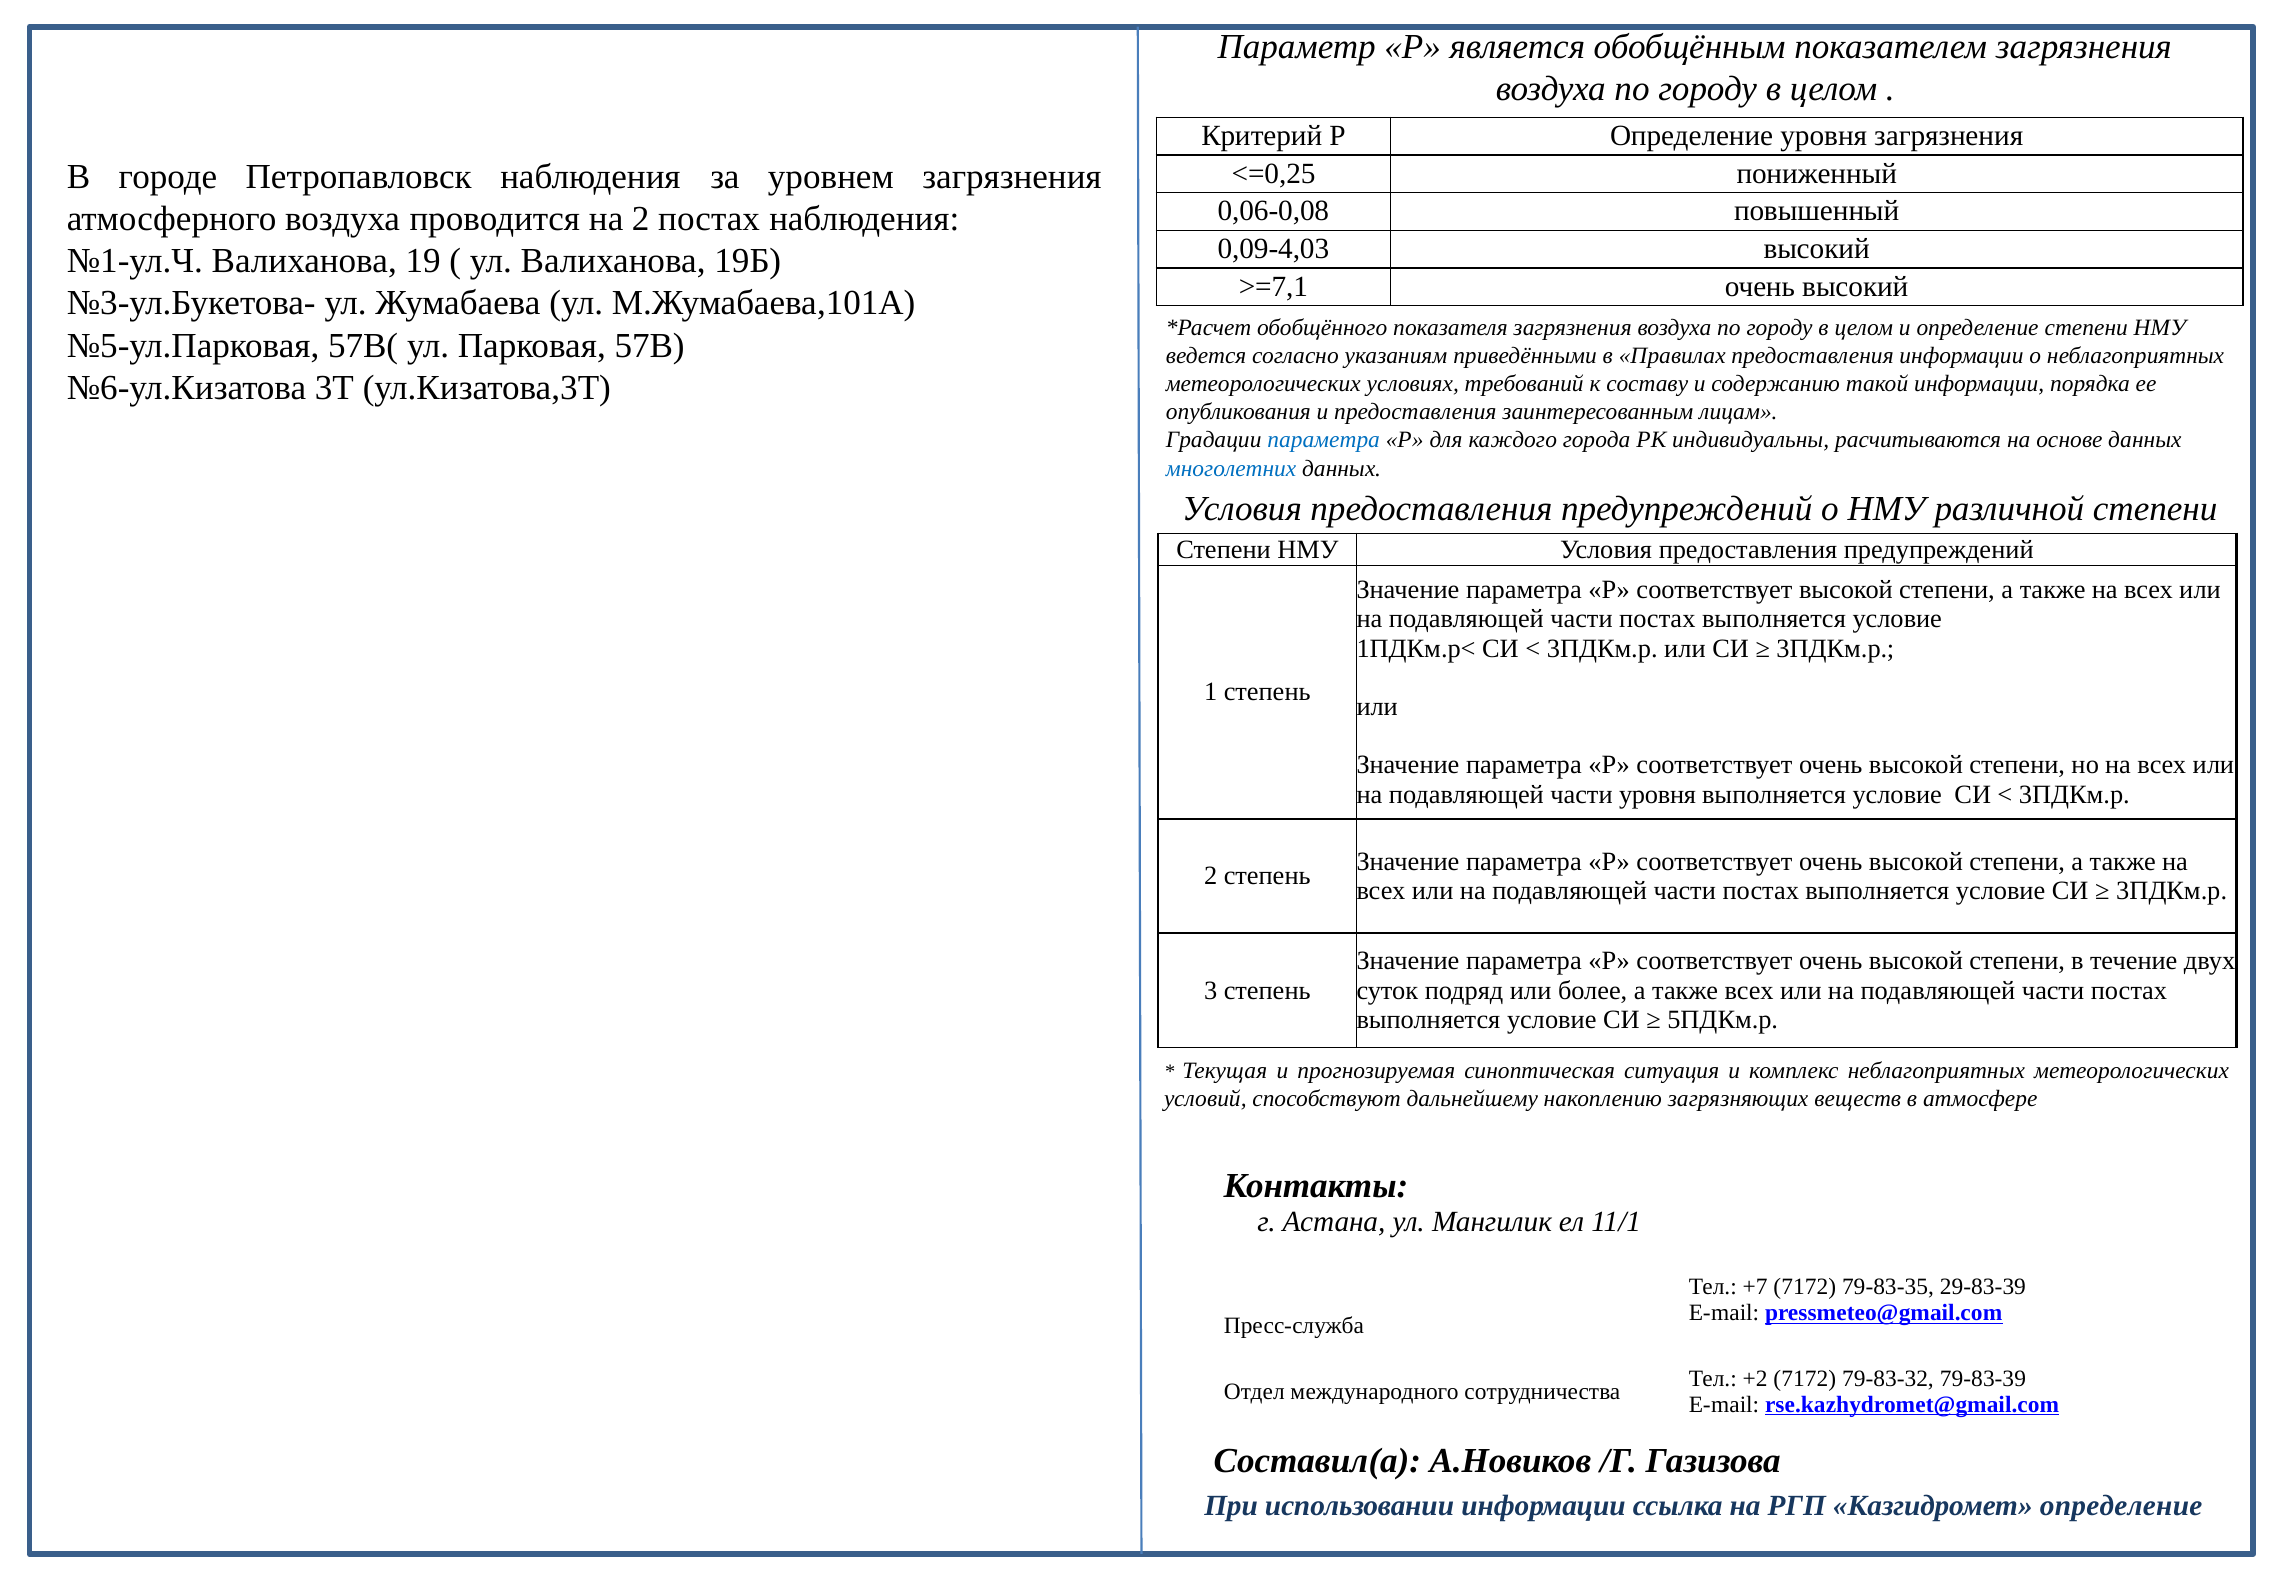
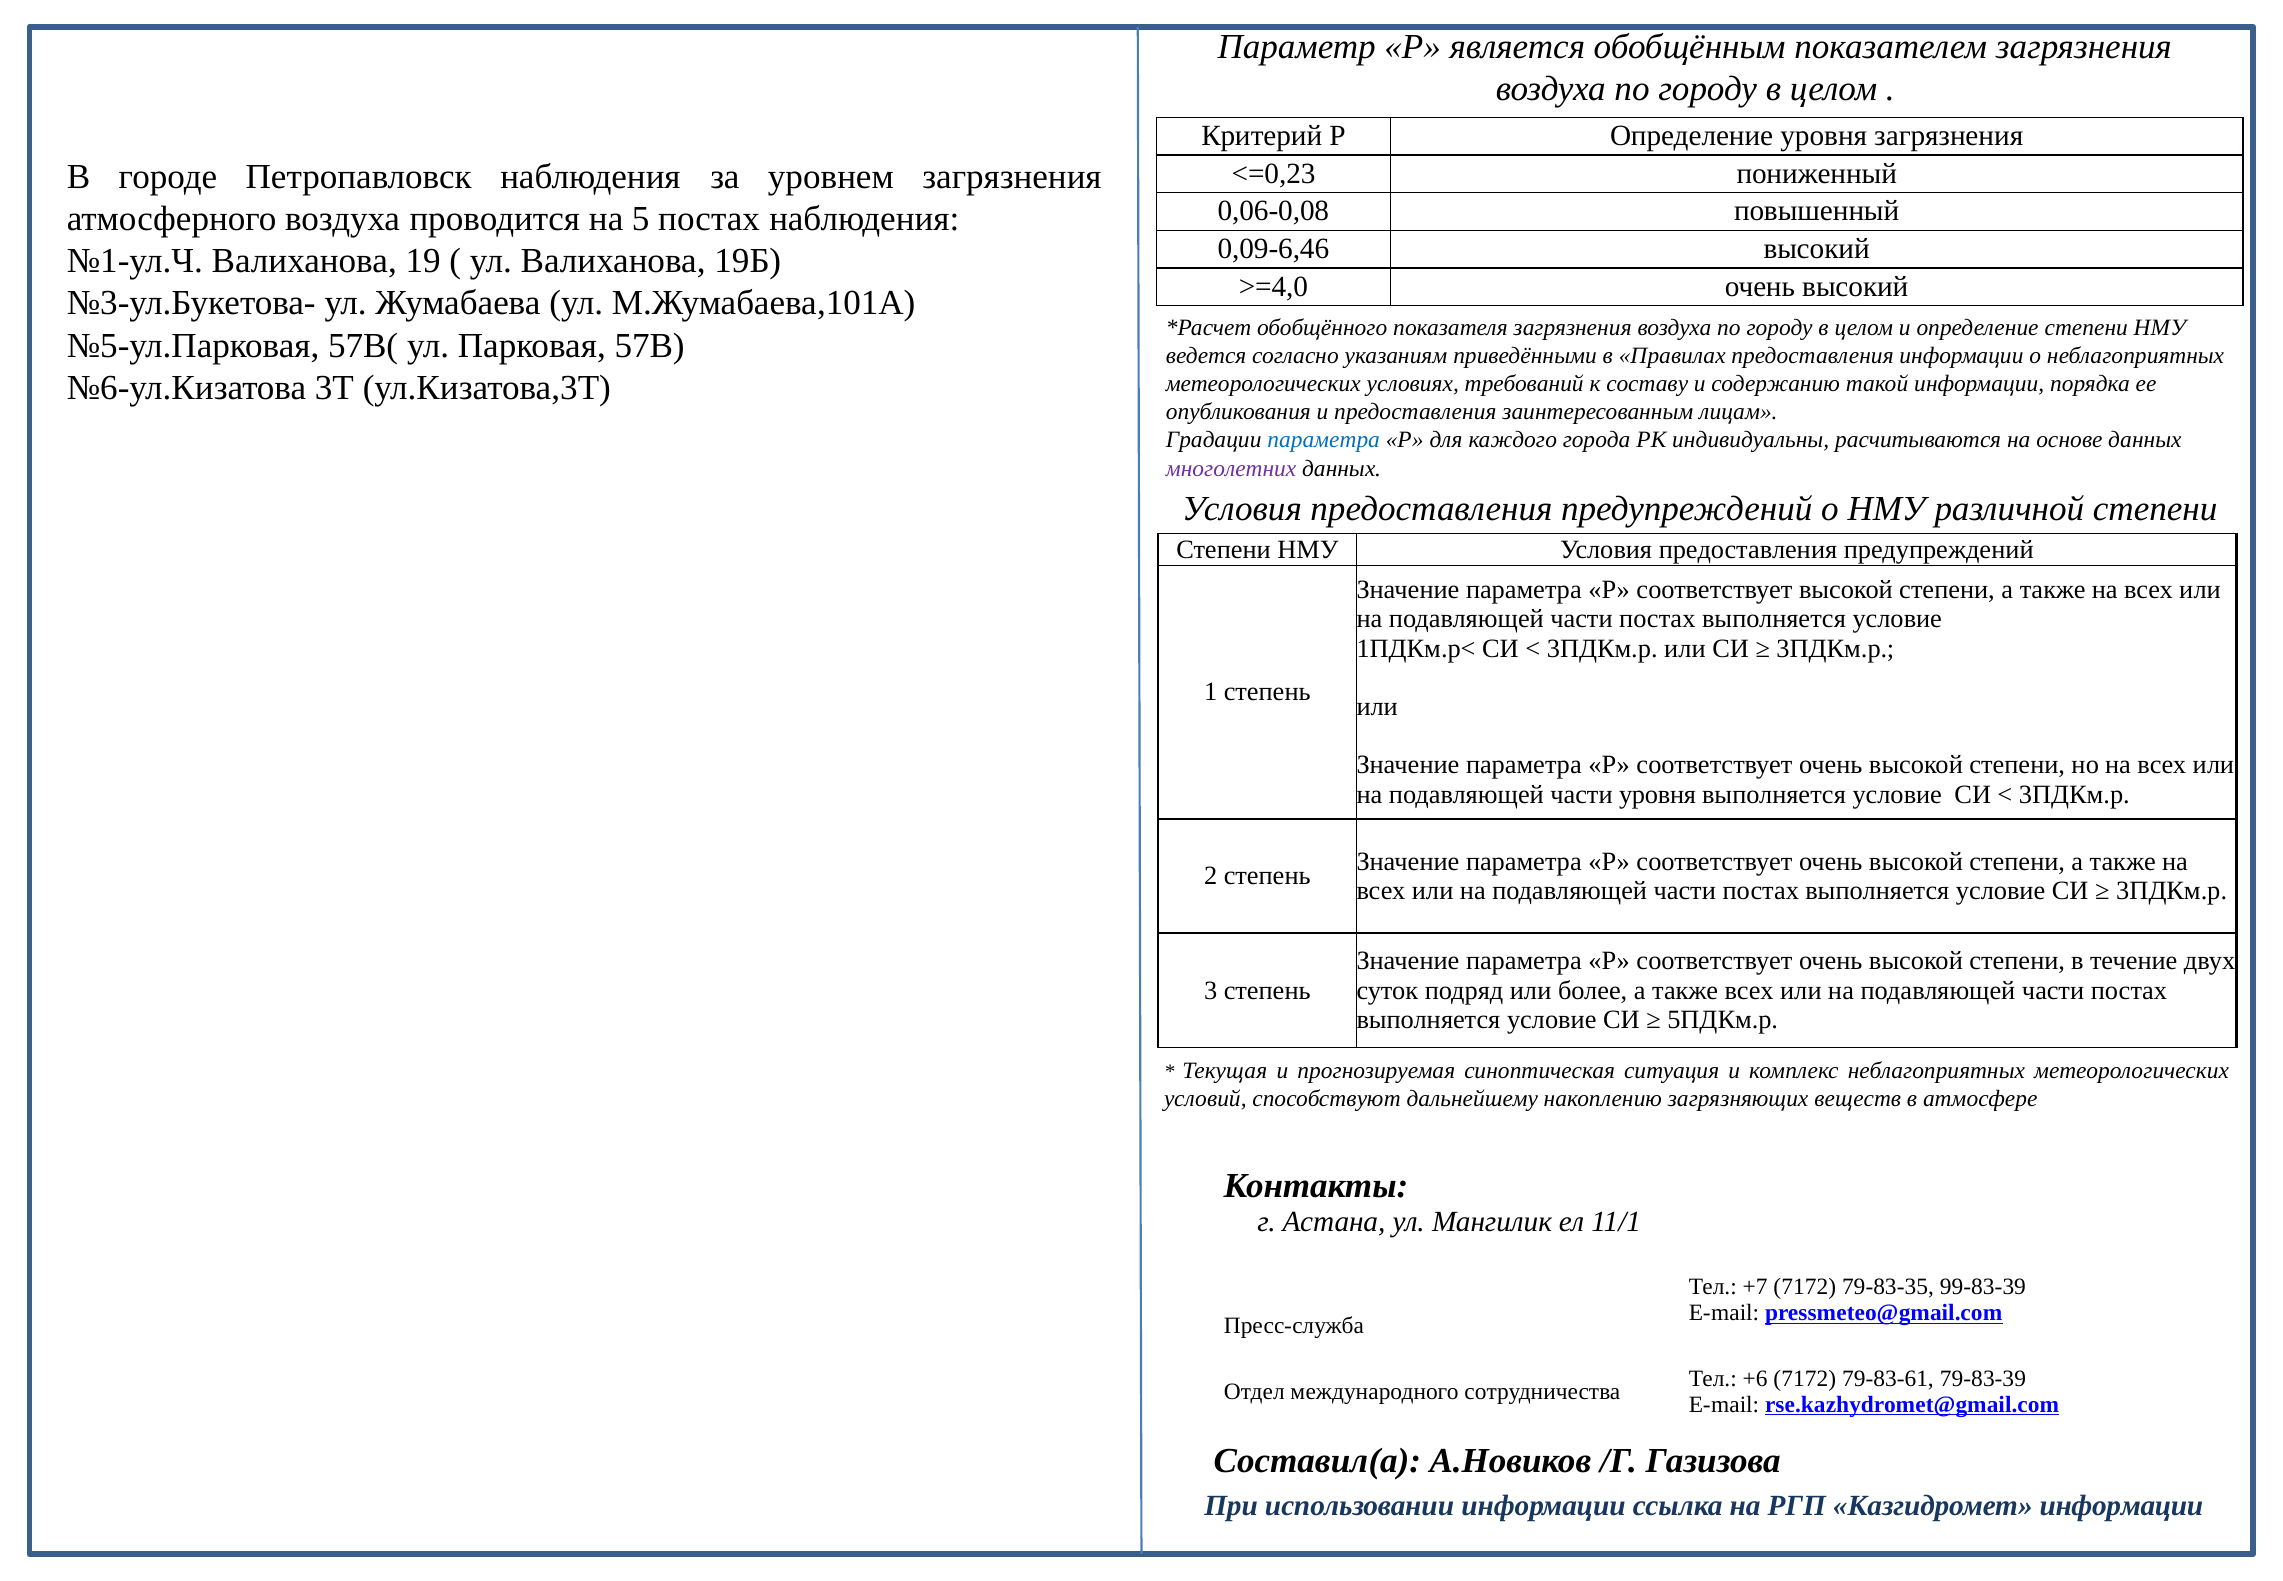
<=0,25: <=0,25 -> <=0,23 (1274, 173)
на 2: 2 -> 5 (641, 219)
0,09-4,03: 0,09-4,03 -> 0,09-6,46 (1273, 249)
>=7,1: >=7,1 -> >=4,0 (1273, 286)
многолетних colour: blue -> purple (1231, 468)
29-83-39: 29-83-39 -> 99-83-39 (1983, 1287)
+2: +2 -> +6 (1755, 1378)
79-83-32: 79-83-32 -> 79-83-61 (1888, 1378)
Казгидромет определение: определение -> информации (2121, 1505)
